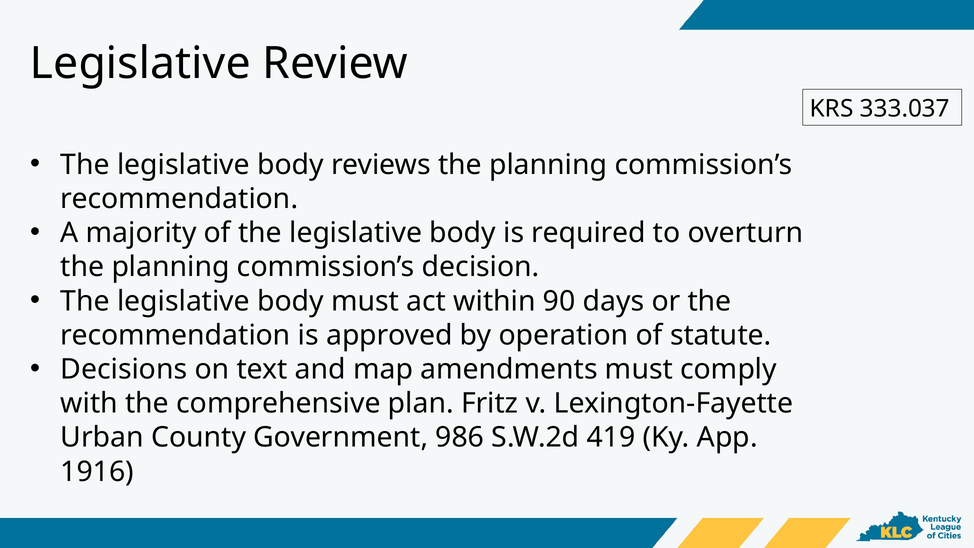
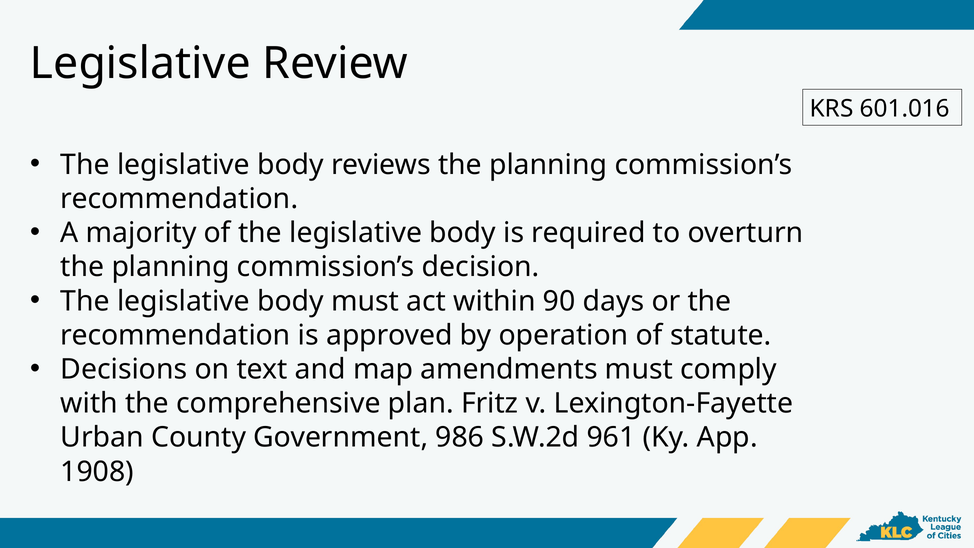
333.037: 333.037 -> 601.016 (905, 109)
419: 419 -> 961 (611, 437)
1916: 1916 -> 1908 (97, 472)
